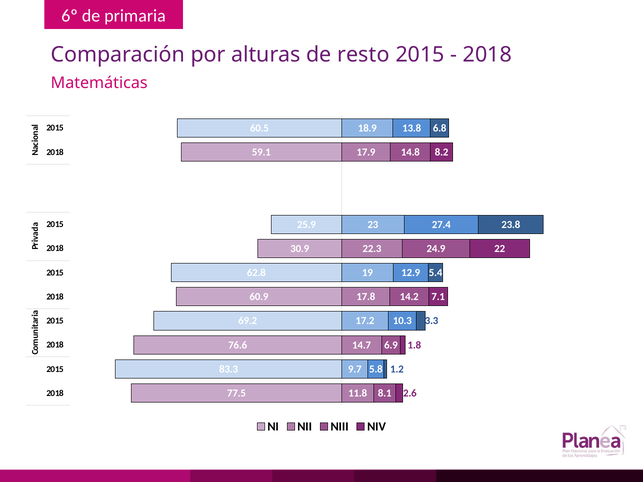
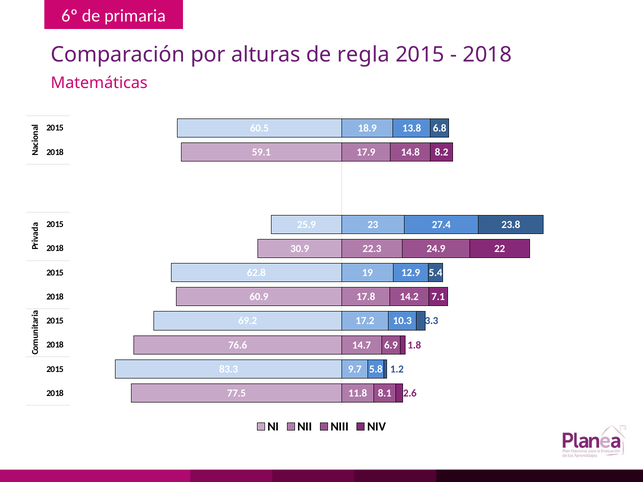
resto: resto -> regla (364, 54)
